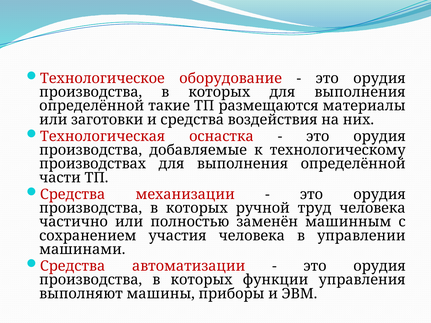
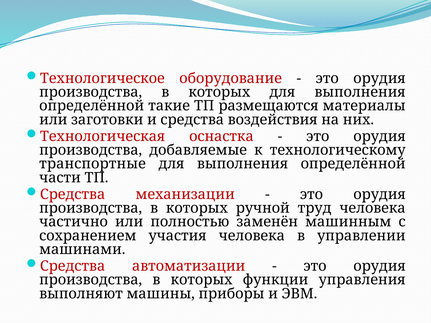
производствах: производствах -> транспортные (93, 164)
